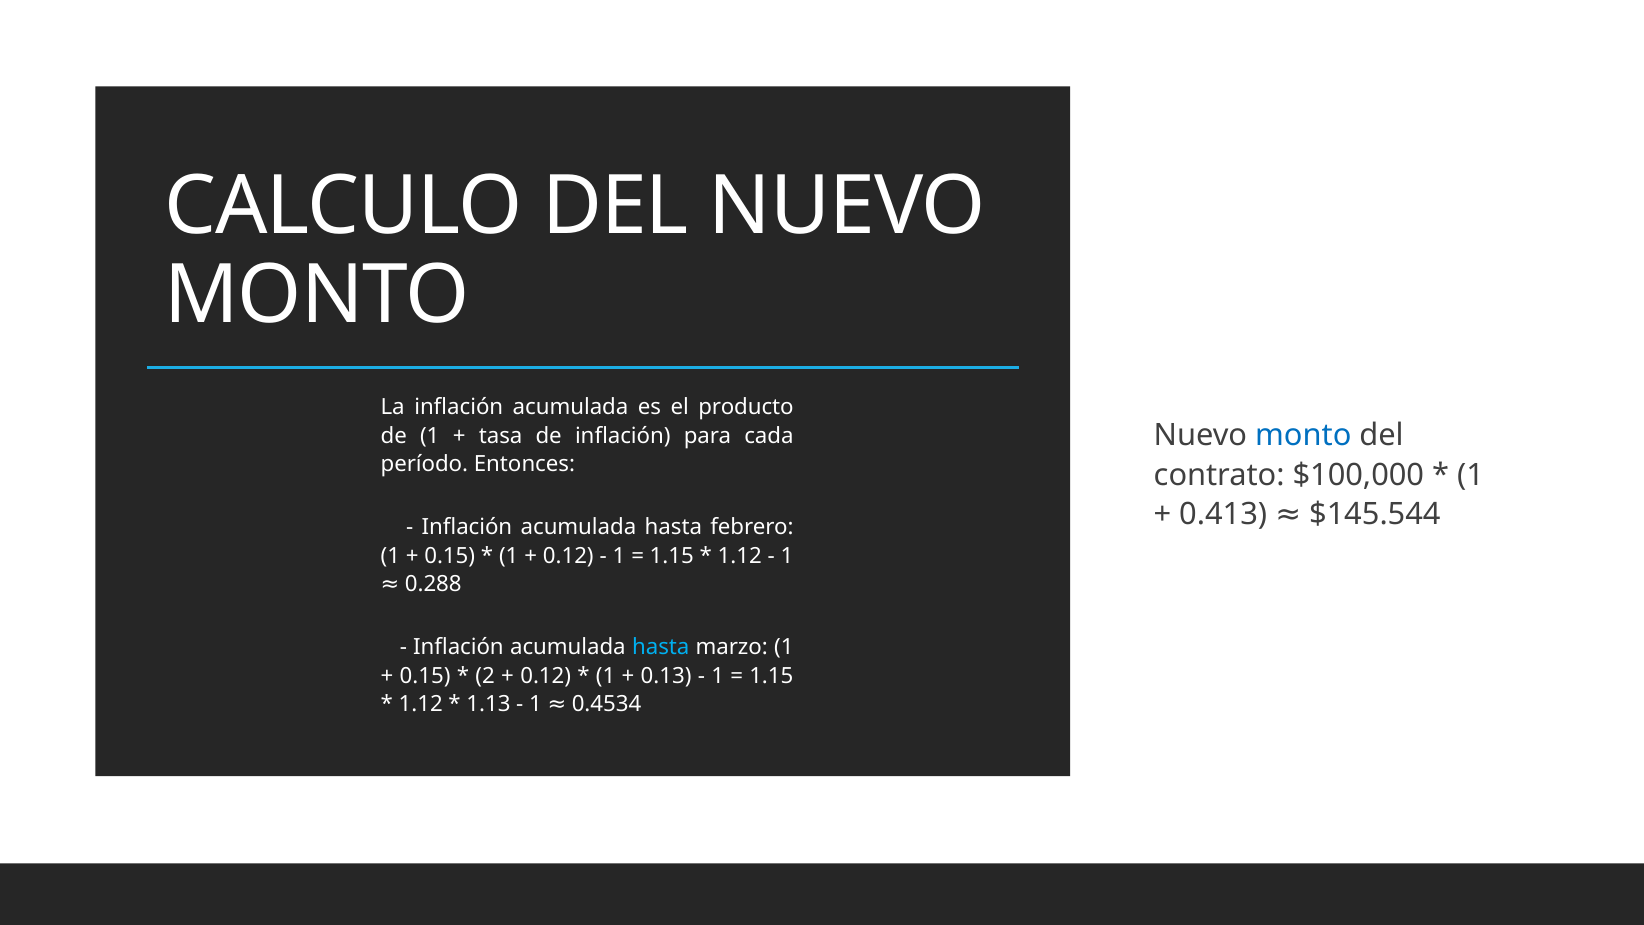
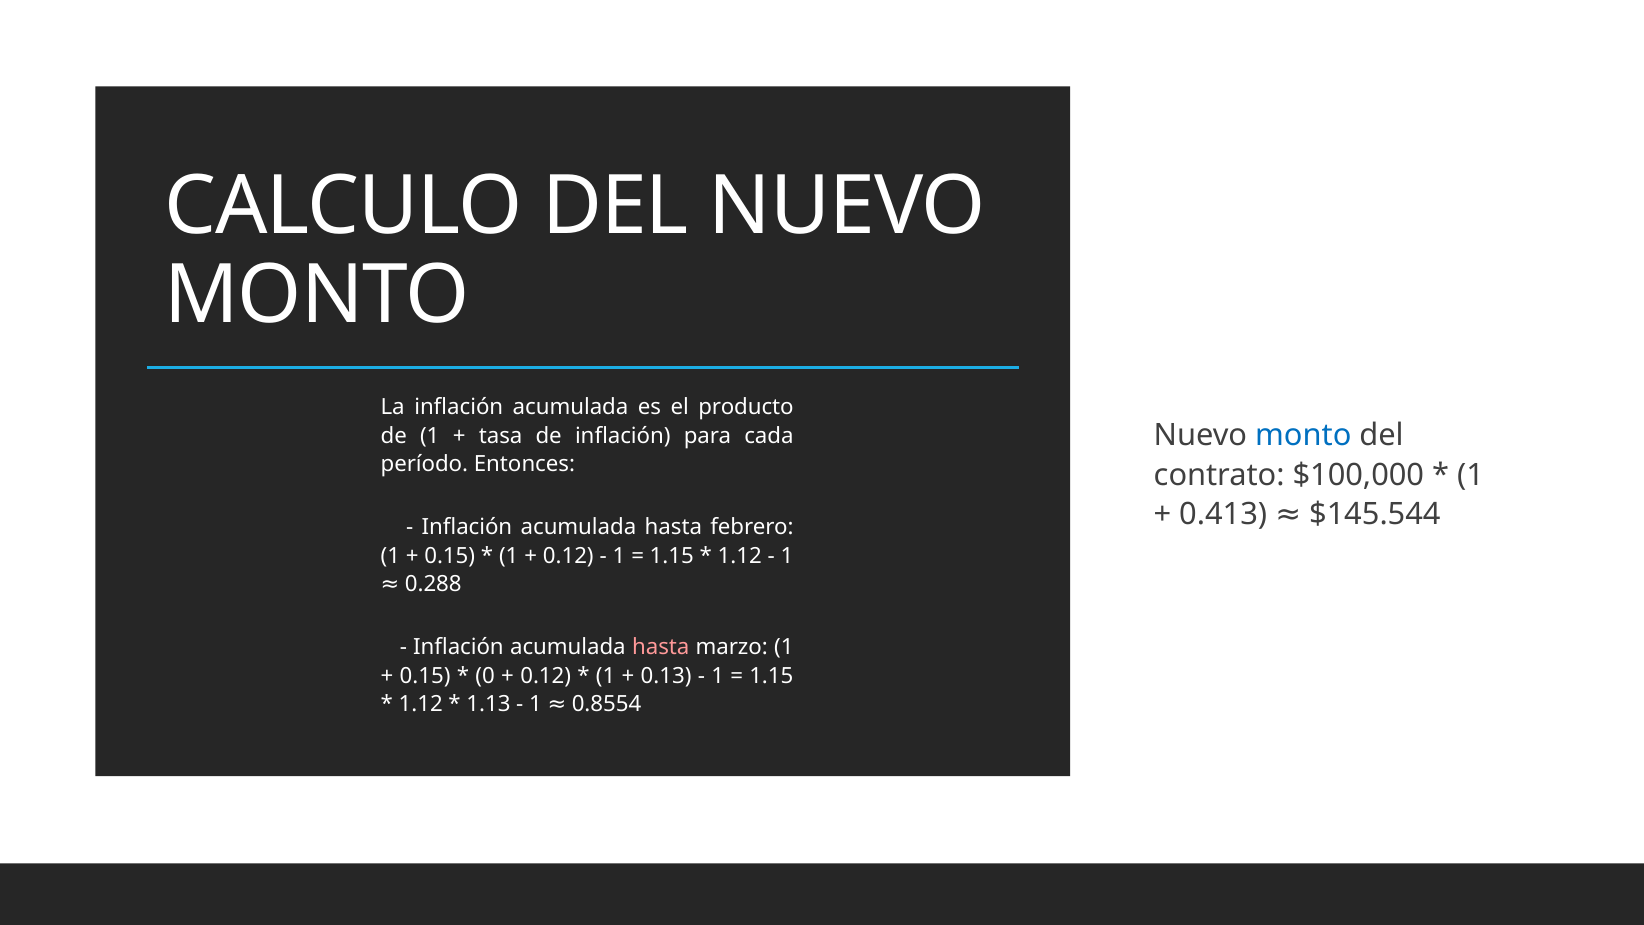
hasta colour: light blue -> pink (661, 647)
2: 2 -> 0 (485, 676)
0.4534: 0.4534 -> 0.8554 (607, 704)
